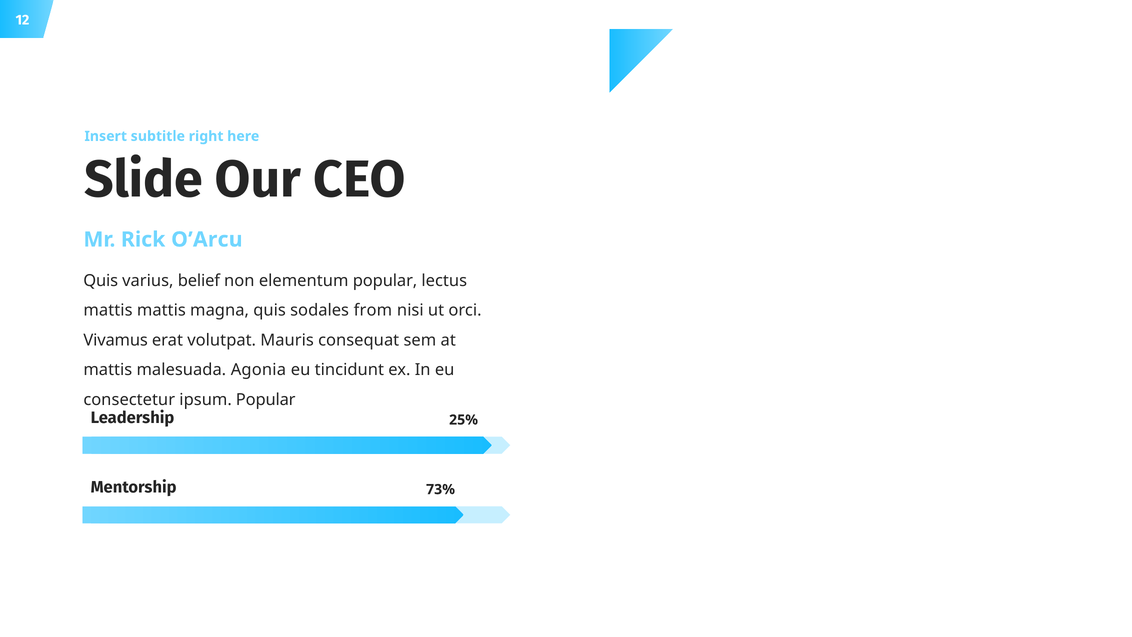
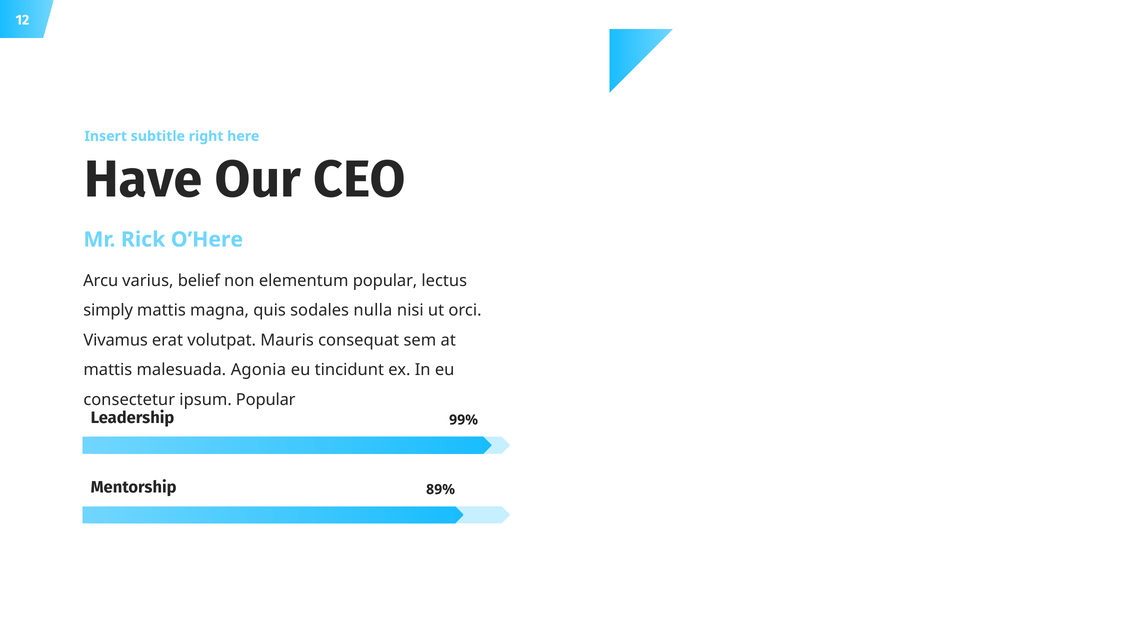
Slide: Slide -> Have (143, 180)
O’Arcu: O’Arcu -> O’Here (207, 239)
Quis: Quis -> Arcu (101, 281)
mattis: mattis -> simply (108, 310)
from: from -> nulla (373, 310)
25%: 25% -> 99% (464, 420)
73%: 73% -> 89% (441, 489)
